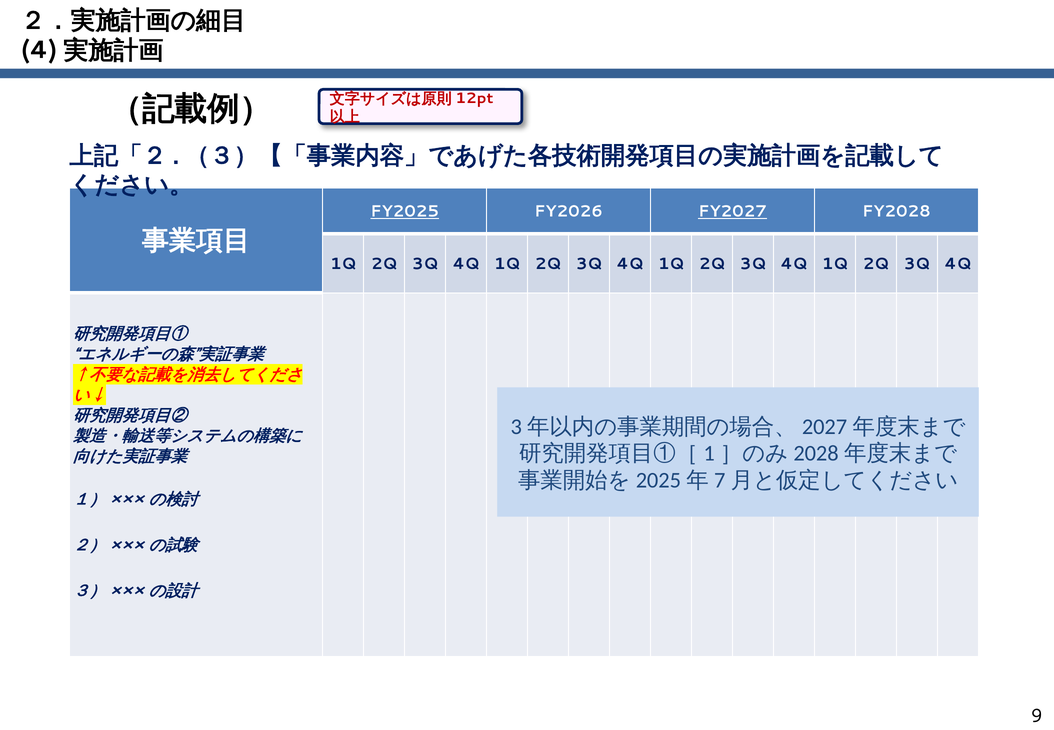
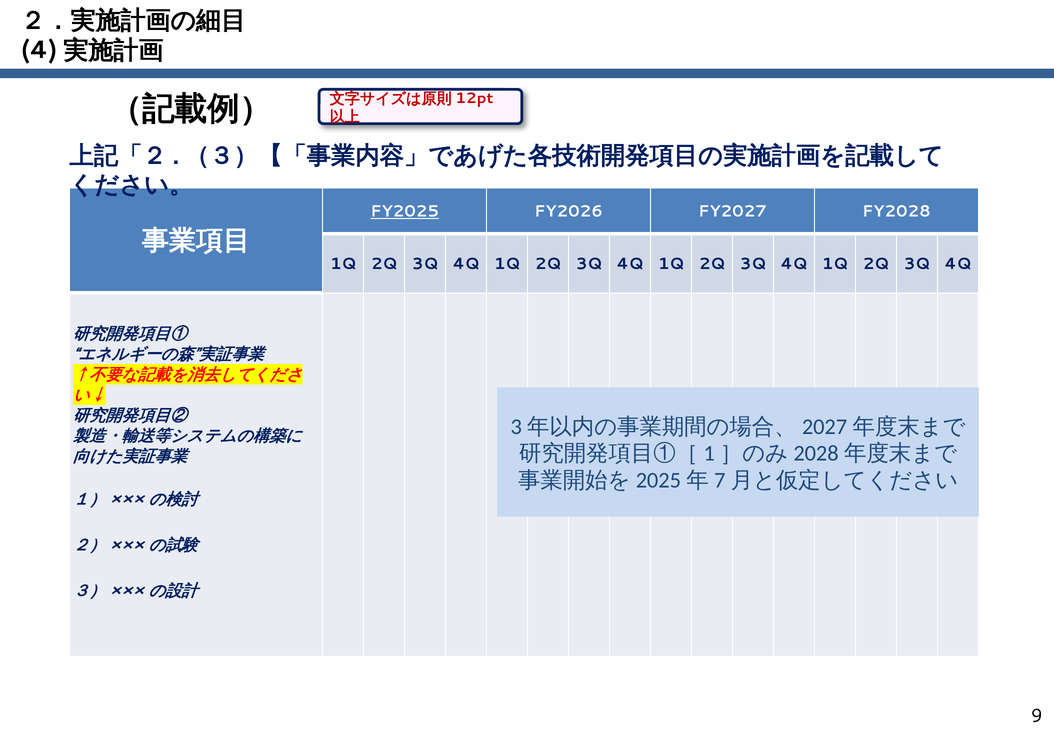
FY2027 underline: present -> none (733, 211)
